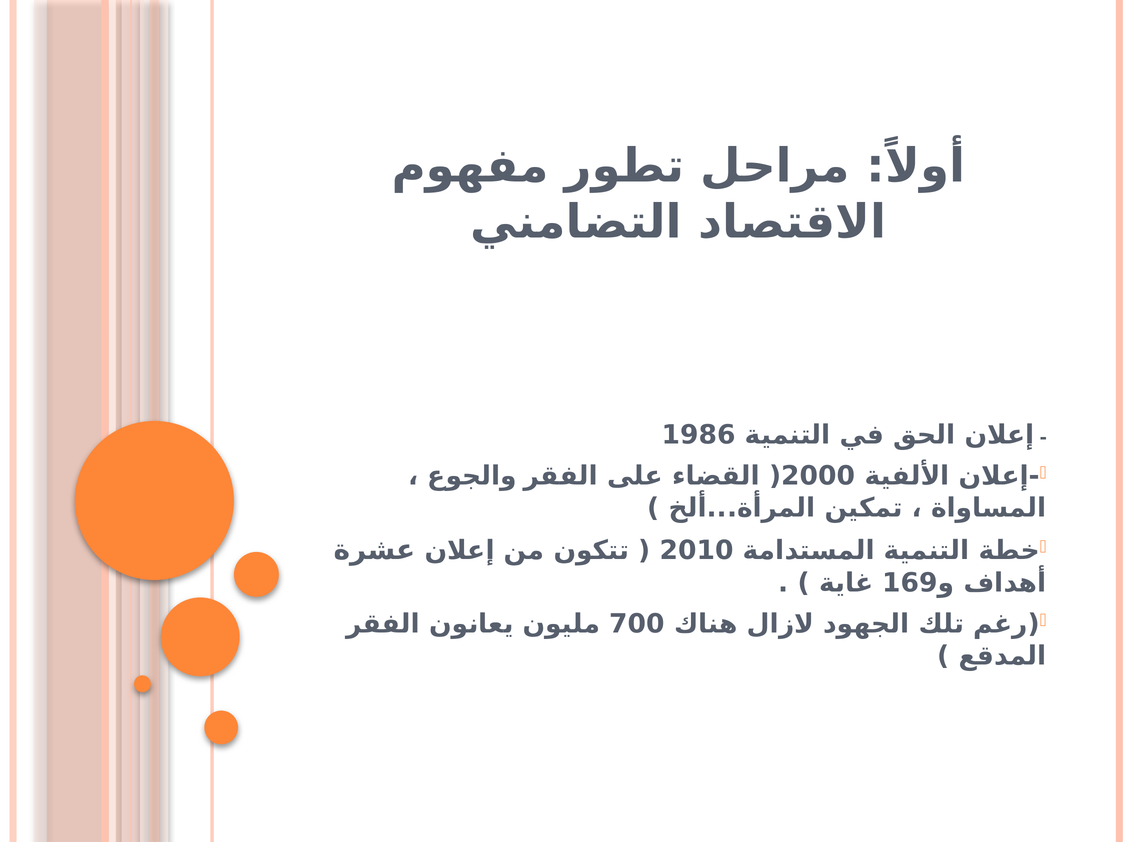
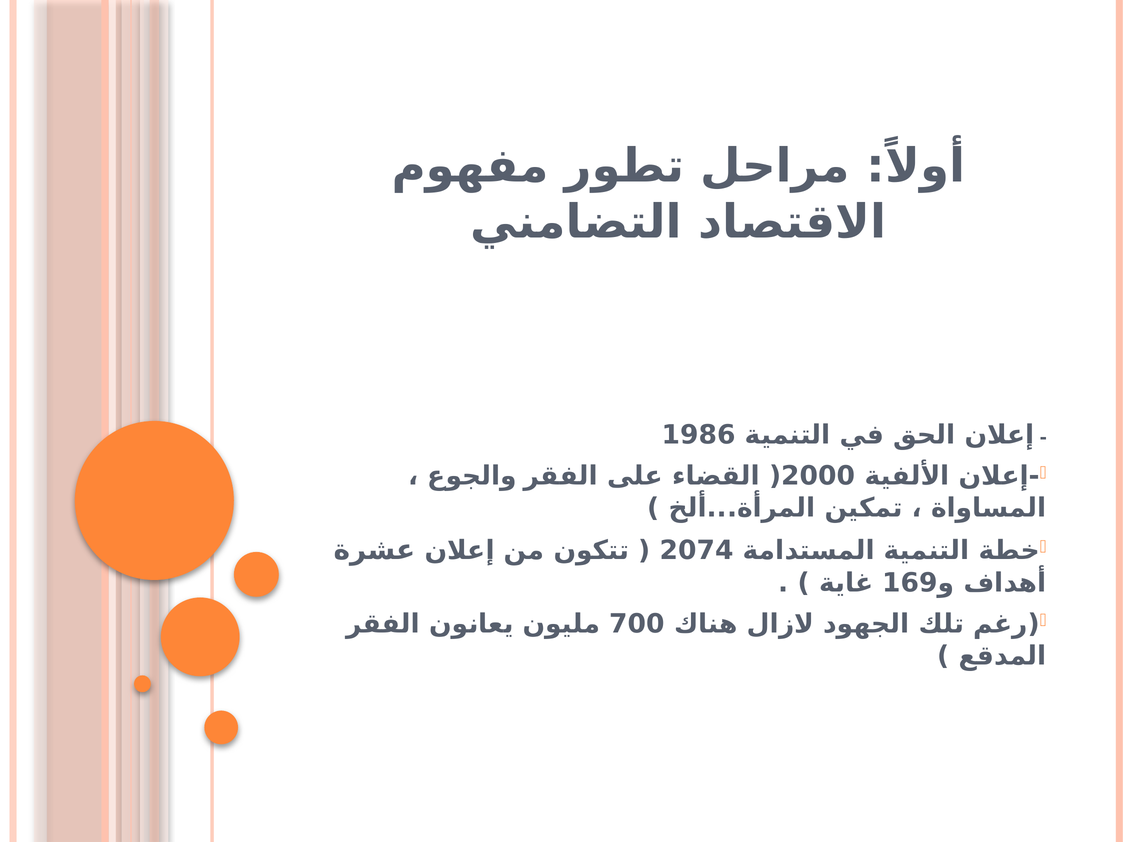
2010: 2010 -> 2074 (697, 551)
